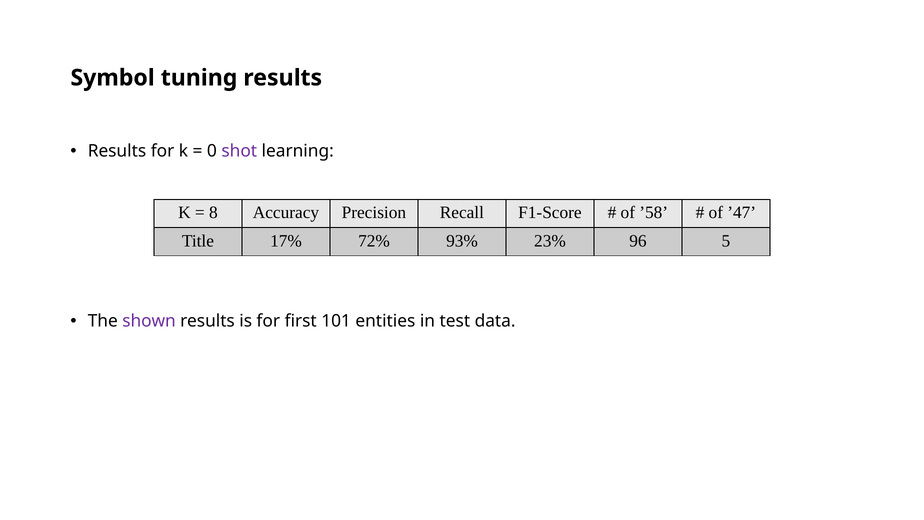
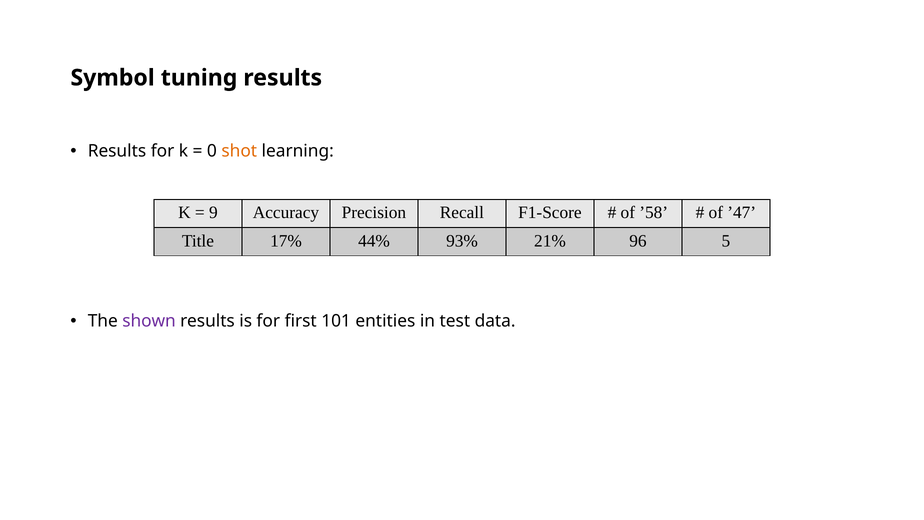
shot colour: purple -> orange (239, 151)
8: 8 -> 9 (213, 213)
72%: 72% -> 44% (374, 241)
23%: 23% -> 21% (550, 241)
